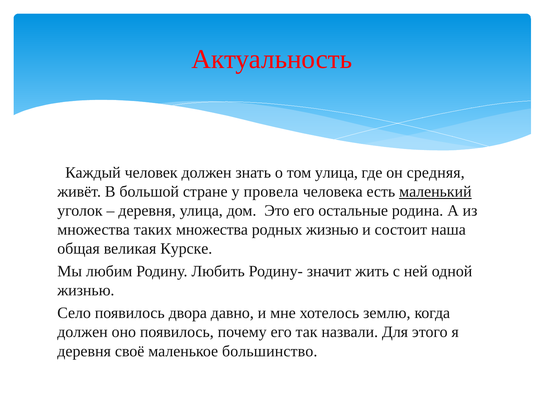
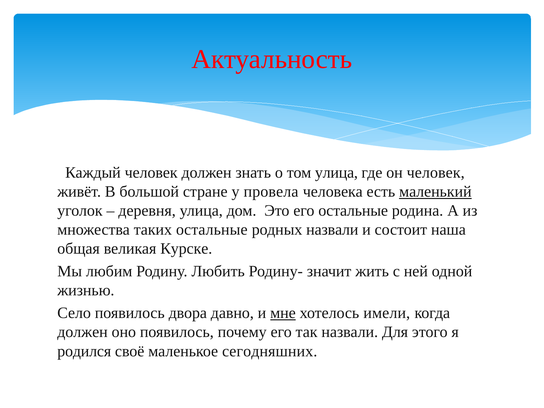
он средняя: средняя -> человек (436, 173)
таких множества: множества -> остальные (212, 230)
родных жизнью: жизнью -> назвали (332, 230)
мне underline: none -> present (283, 313)
землю: землю -> имели (387, 313)
деревня: деревня -> родился (84, 351)
большинство: большинство -> сегодняшних (270, 351)
